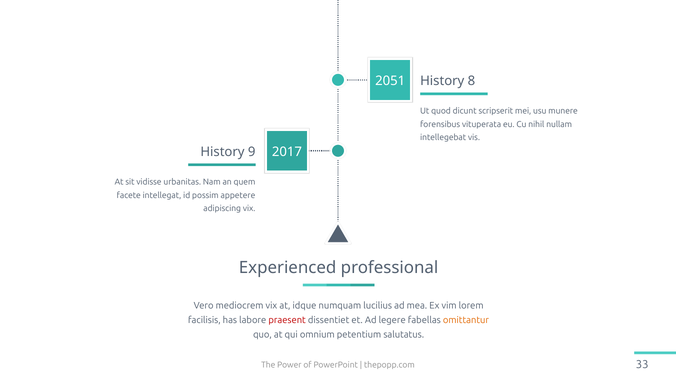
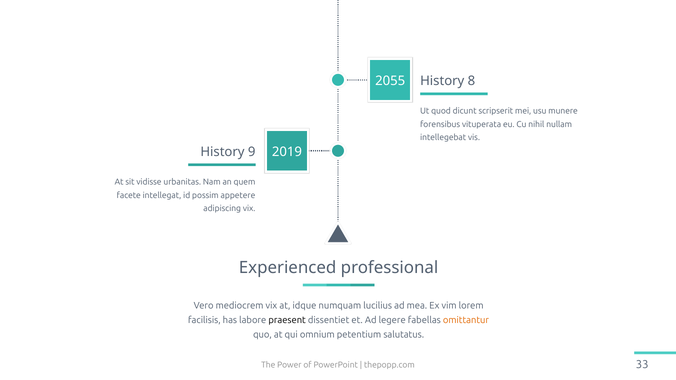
2051: 2051 -> 2055 (390, 81)
2017: 2017 -> 2019 (287, 152)
praesent colour: red -> black (287, 320)
